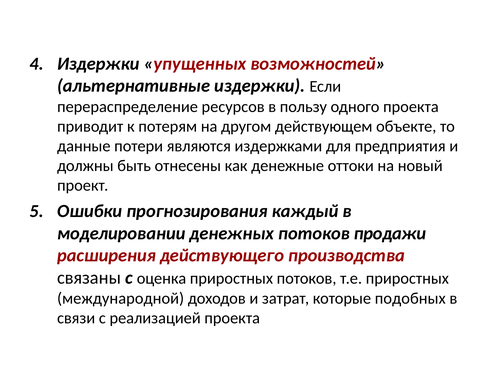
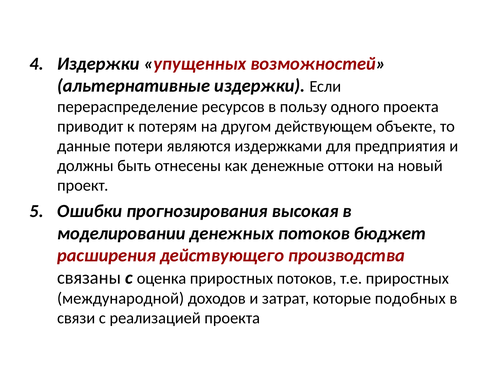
каждый: каждый -> высокая (305, 211)
продажи: продажи -> бюджет (390, 233)
